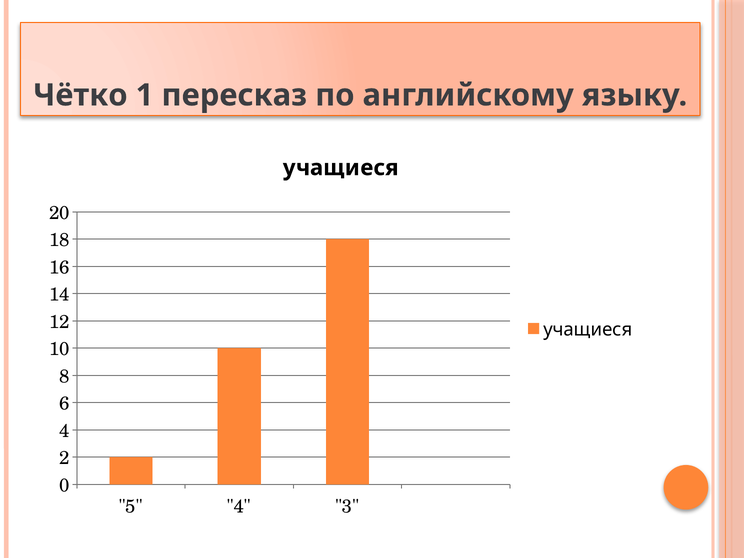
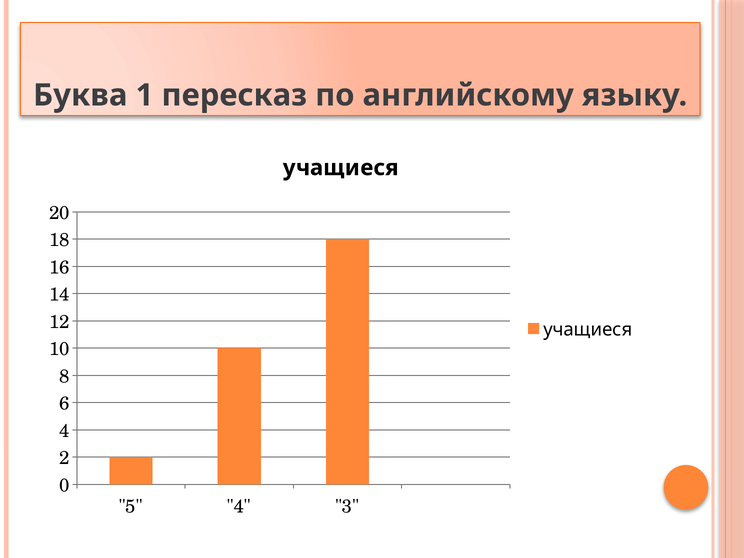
Чётко: Чётко -> Буква (80, 95)
